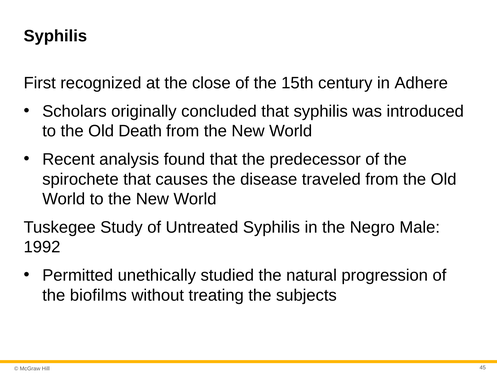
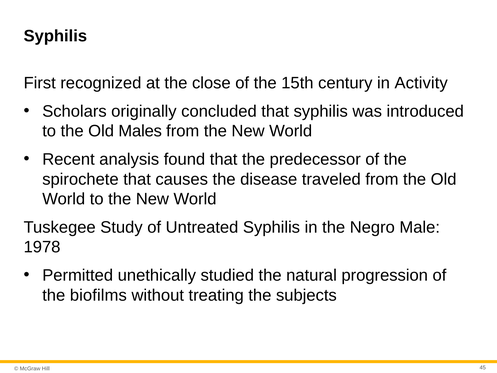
Adhere: Adhere -> Activity (421, 83)
Death: Death -> Males (140, 131)
1992: 1992 -> 1978 (42, 247)
